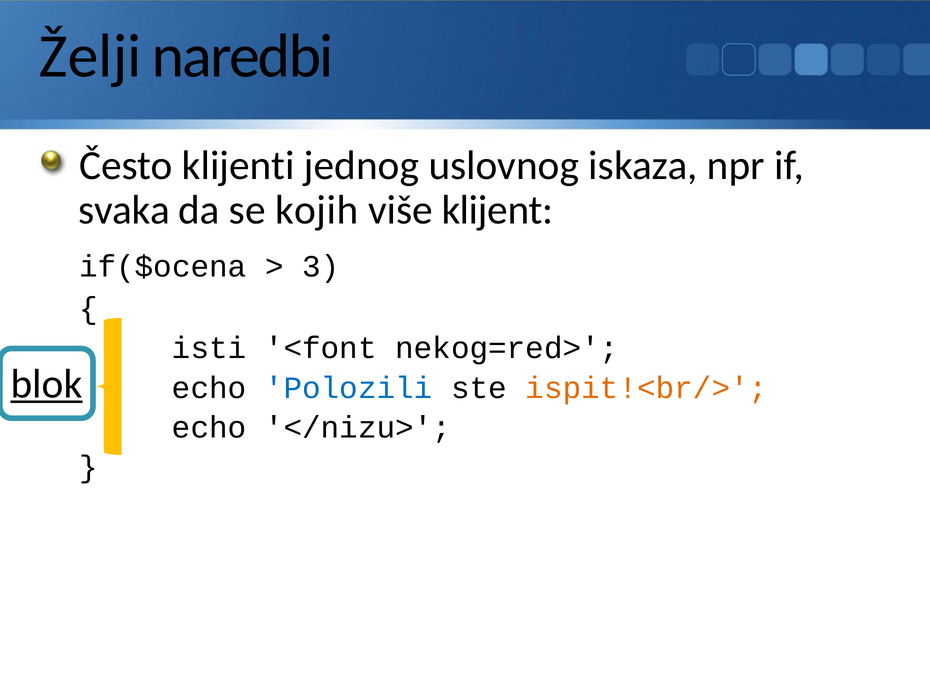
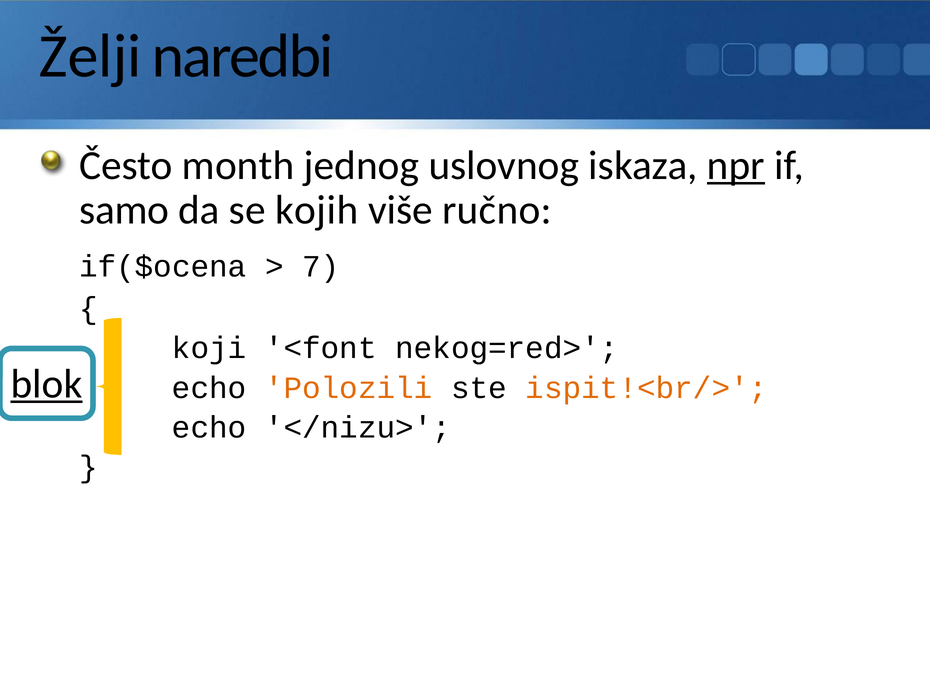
klijenti: klijenti -> month (238, 166)
npr underline: none -> present (736, 166)
svaka: svaka -> samo (124, 210)
klijent: klijent -> ručno (497, 210)
3: 3 -> 7 (321, 267)
isti: isti -> koji (209, 348)
Polozili colour: blue -> orange (349, 388)
